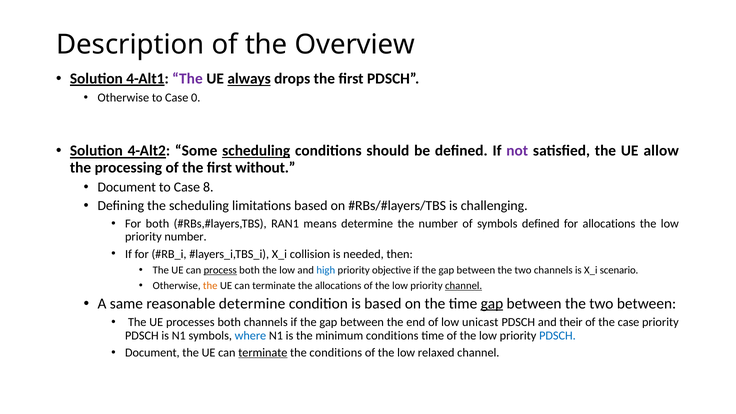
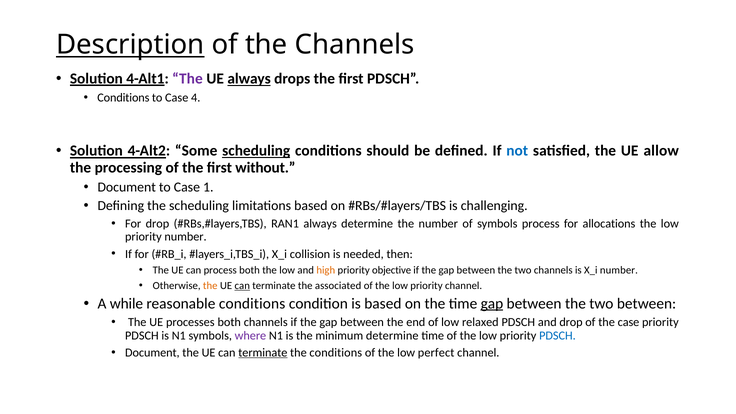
Description underline: none -> present (130, 45)
the Overview: Overview -> Channels (355, 45)
Otherwise: Otherwise -> Conditions (123, 98)
0: 0 -> 4 (196, 98)
not colour: purple -> blue (517, 151)
8: 8 -> 1 (208, 187)
For both: both -> drop (157, 224)
RAN1 means: means -> always (320, 224)
symbols defined: defined -> process (541, 224)
process underline: present -> none (220, 270)
high colour: blue -> orange (326, 270)
X_i scenario: scenario -> number (619, 270)
can underline: none -> present (242, 286)
the allocations: allocations -> associated (338, 286)
channel underline: present -> none (464, 286)
same: same -> while (126, 304)
reasonable determine: determine -> conditions (252, 304)
unicast: unicast -> relaxed (480, 322)
and their: their -> drop (571, 322)
where colour: blue -> purple (250, 336)
minimum conditions: conditions -> determine (392, 336)
relaxed: relaxed -> perfect (436, 353)
